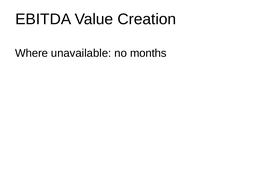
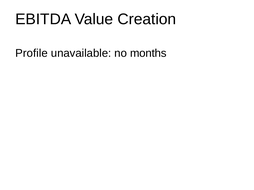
Where: Where -> Profile (31, 53)
